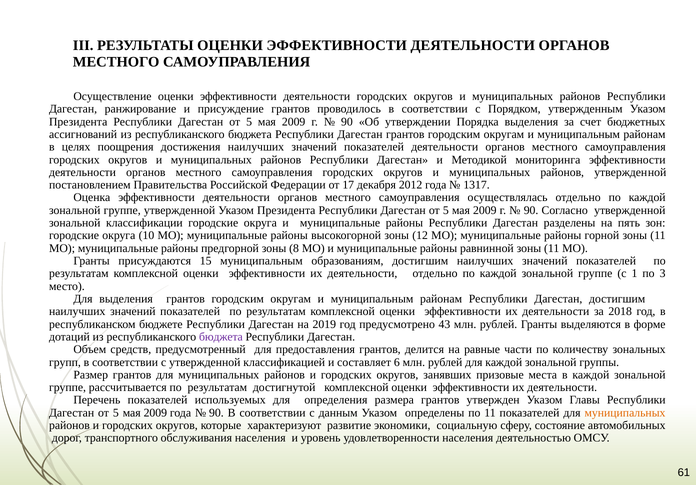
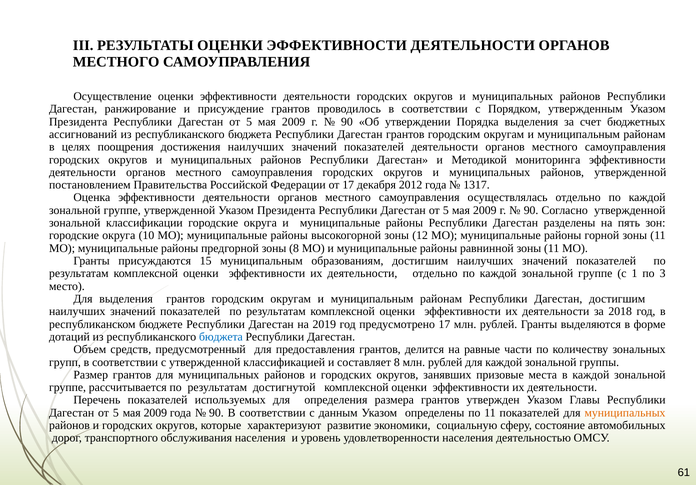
предусмотрено 43: 43 -> 17 (444, 324)
бюджета colour: purple -> blue (221, 337)
составляет 6: 6 -> 8 (397, 362)
